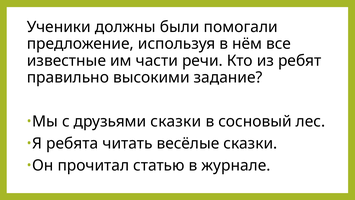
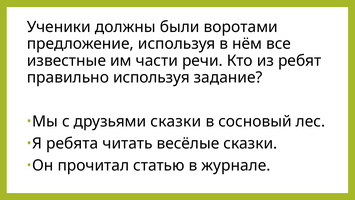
помогали: помогали -> воротами (241, 27)
правильно высокими: высокими -> используя (151, 77)
